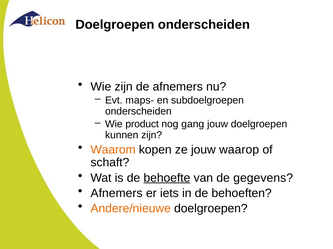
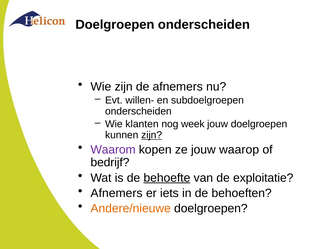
maps-: maps- -> willen- (140, 101)
product: product -> klanten (142, 125)
gang: gang -> week (193, 125)
zijn underline: none -> present (152, 135)
Waarom colour: orange -> purple (113, 150)
schaft: schaft -> bedrijf (110, 163)
gegevens: gegevens -> exploitatie (263, 178)
